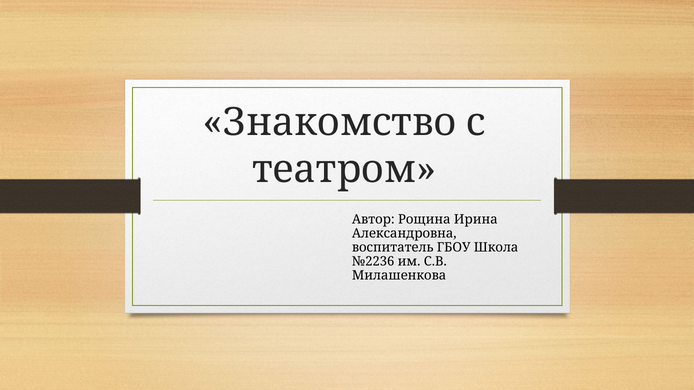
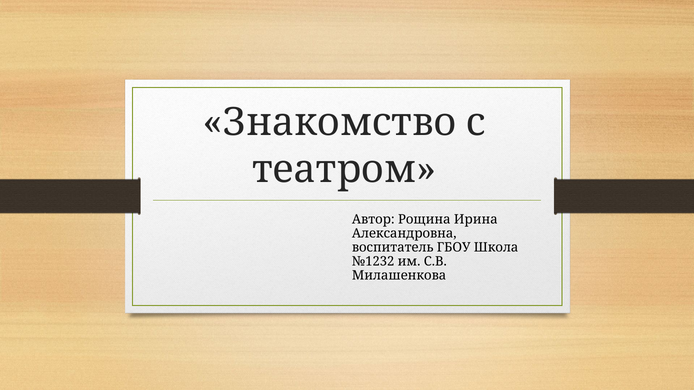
№2236: №2236 -> №1232 (373, 262)
